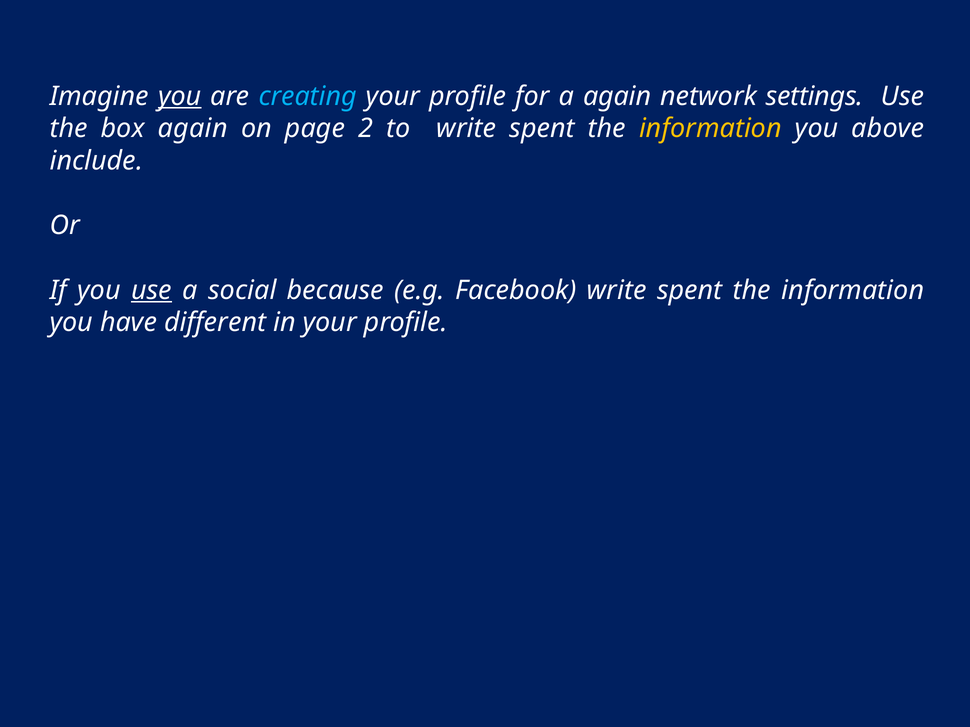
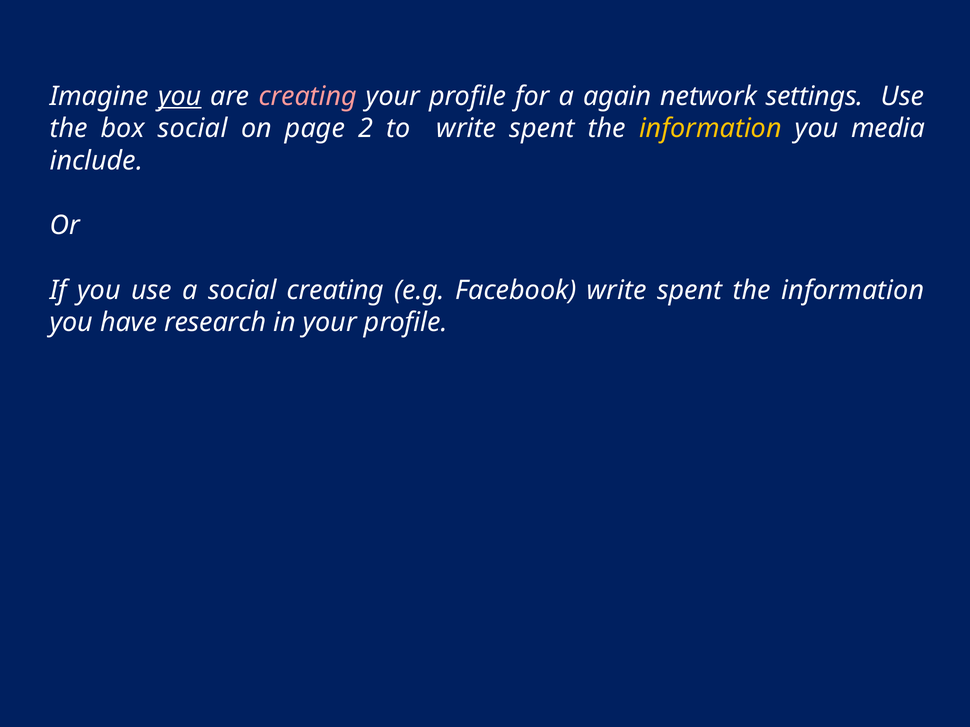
creating colour: light blue -> pink (308, 96)
box again: again -> social (193, 129)
above: above -> media (888, 129)
use underline: present -> none (152, 290)
social because: because -> creating (335, 290)
different: different -> research (215, 323)
